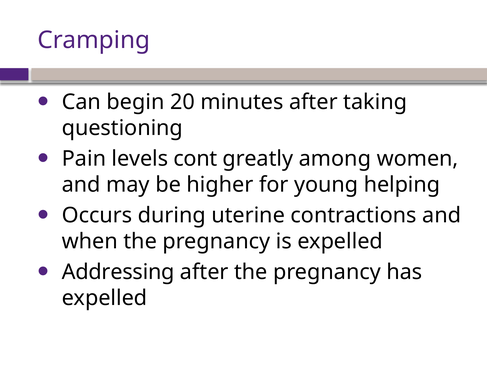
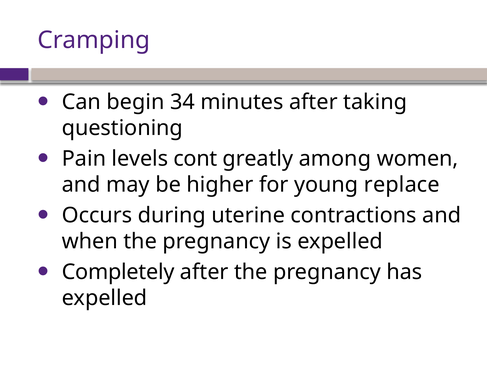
20: 20 -> 34 (182, 102)
helping: helping -> replace (402, 185)
Addressing: Addressing -> Completely (118, 272)
